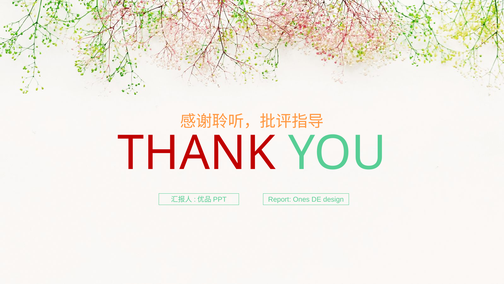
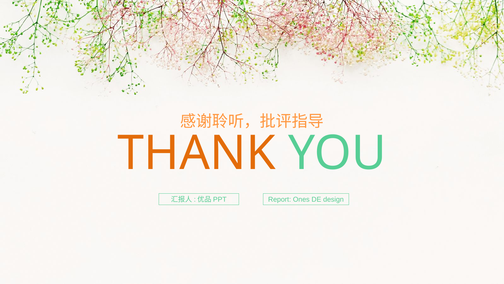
THANK colour: red -> orange (197, 153)
